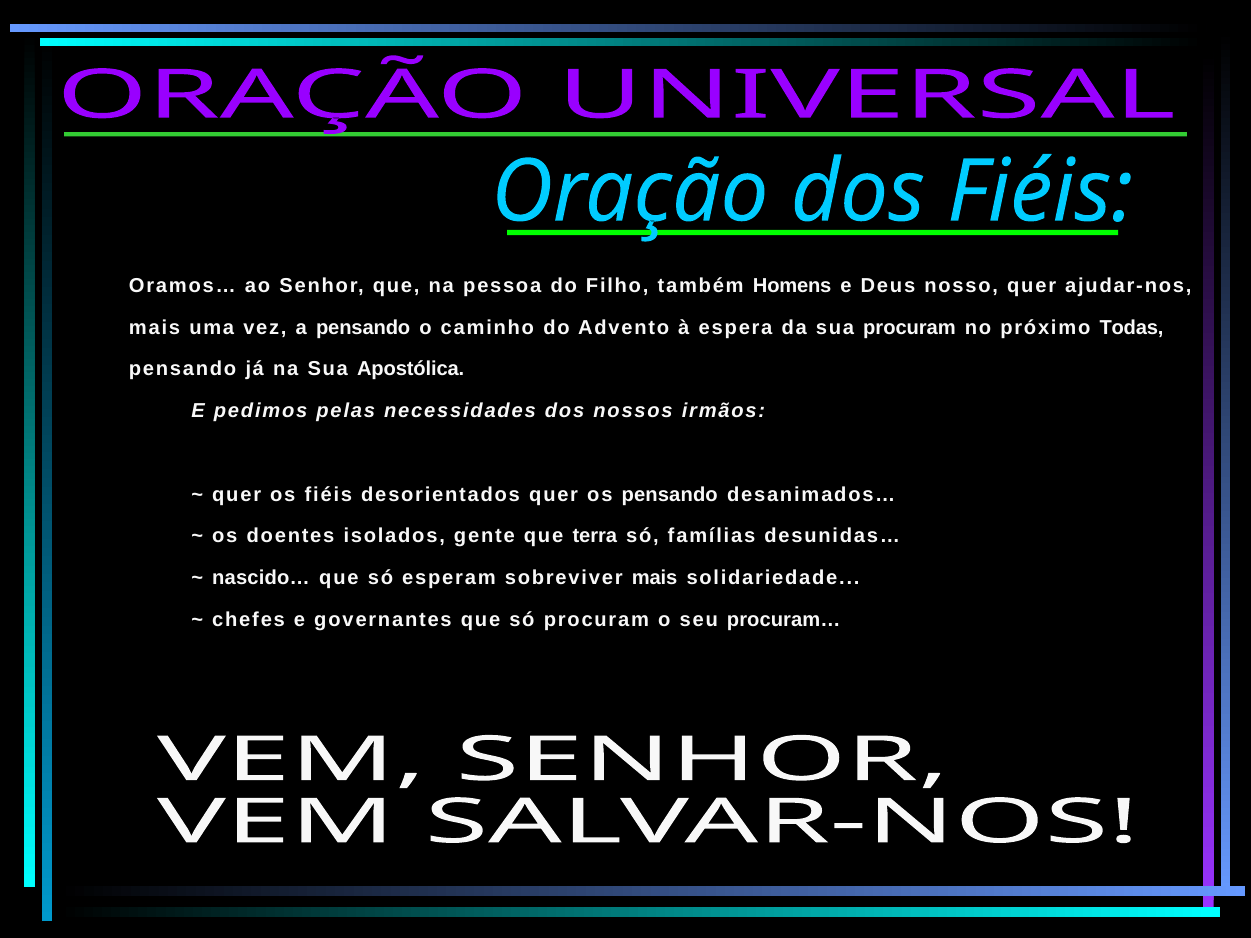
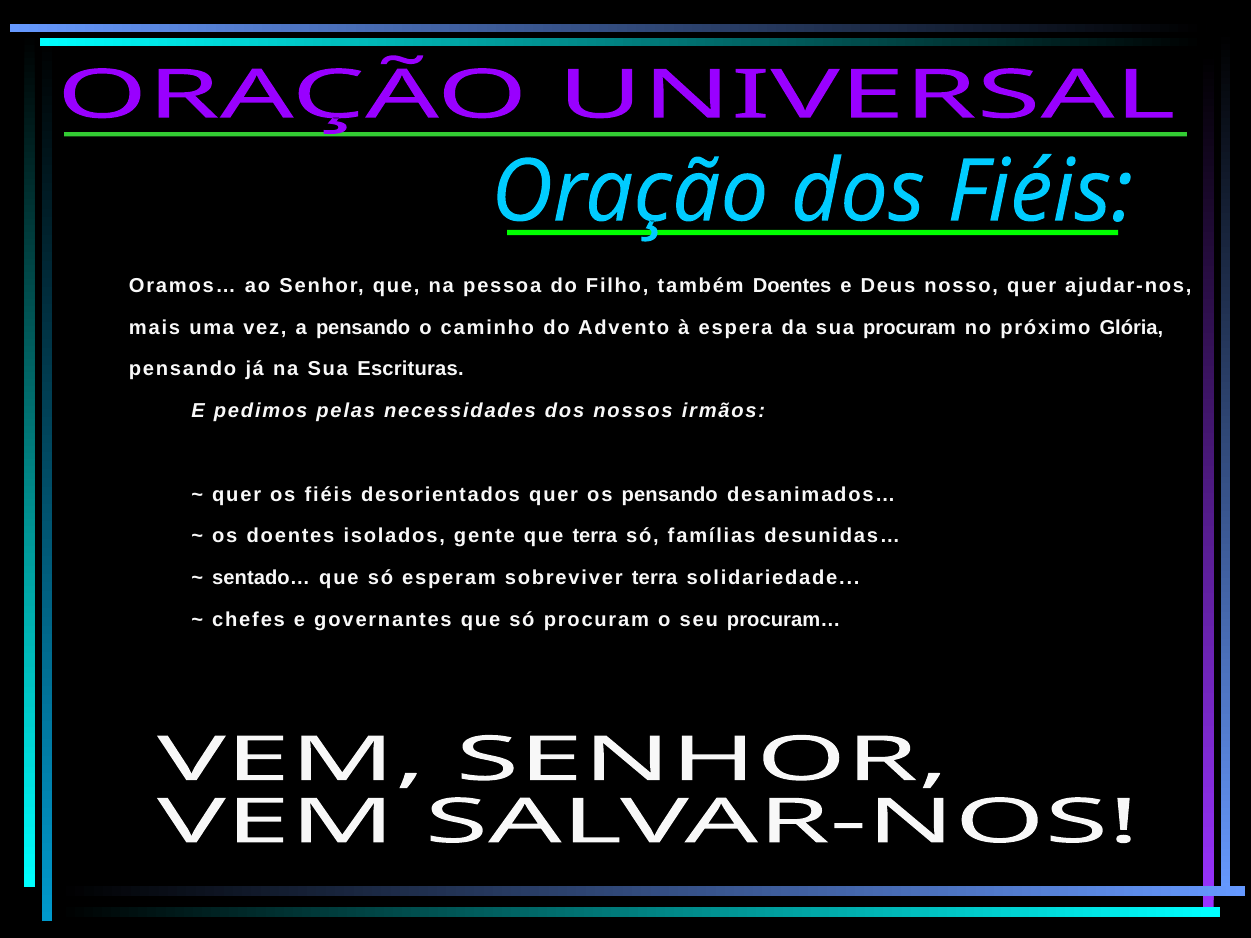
também Homens: Homens -> Doentes (792, 286)
Todas: Todas -> Glória (1131, 328)
Apostólica: Apostólica -> Escrituras (411, 369)
nascido…: nascido… -> sentado… (261, 578)
sobreviver mais: mais -> terra (654, 578)
